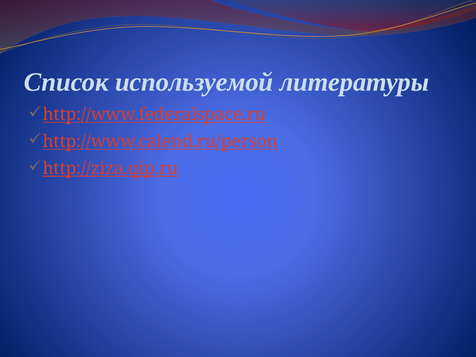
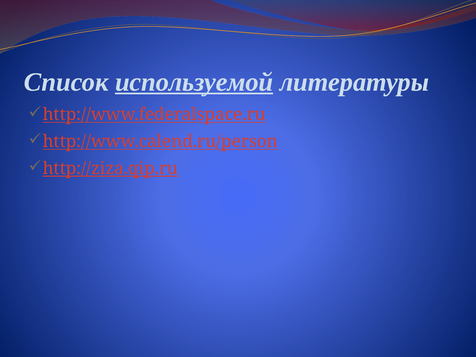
используемой underline: none -> present (194, 82)
